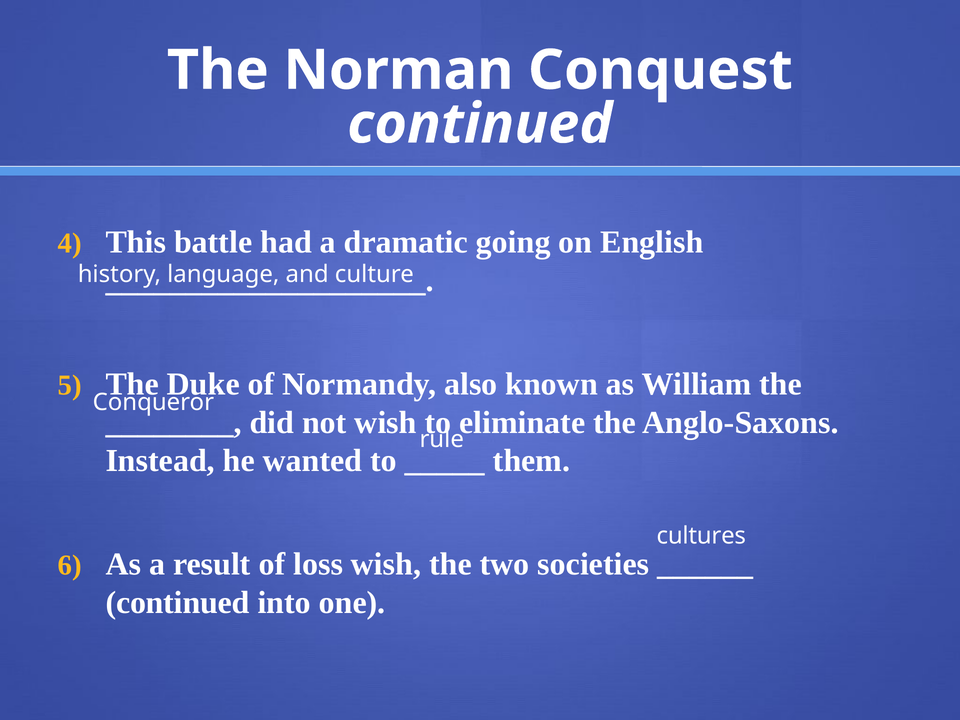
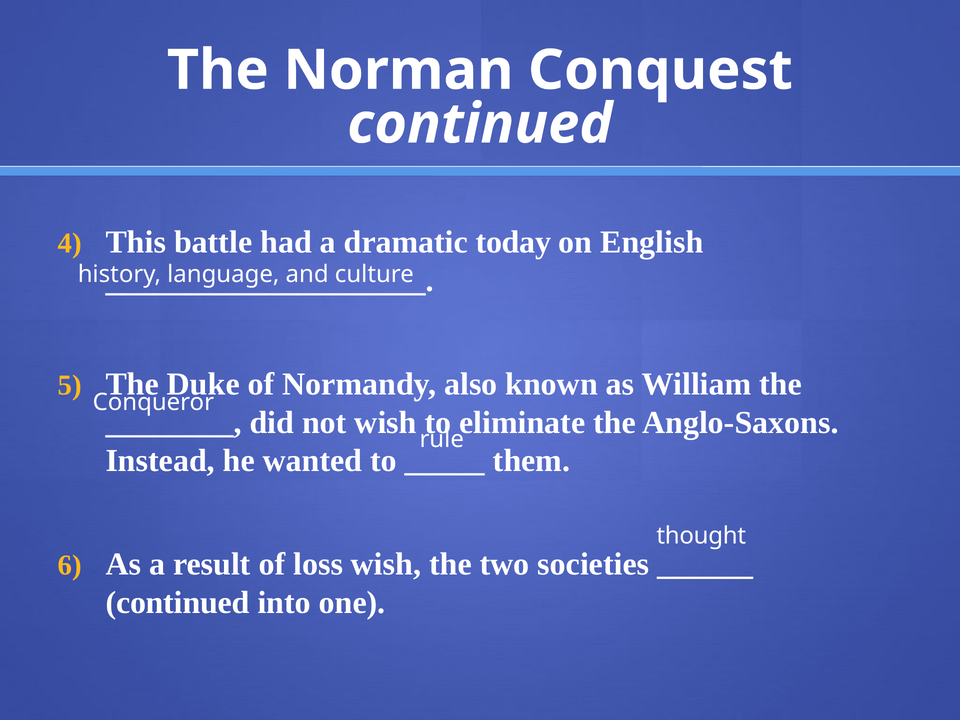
going: going -> today (513, 242)
cultures: cultures -> thought (701, 536)
